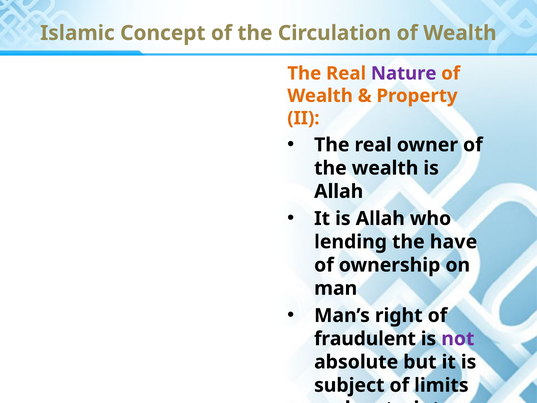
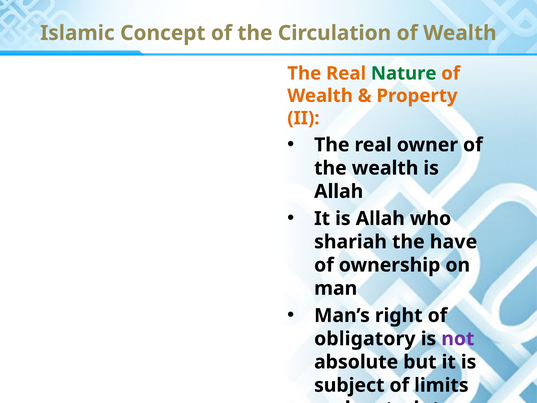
Nature colour: purple -> green (404, 73)
lending: lending -> shariah (351, 242)
fraudulent: fraudulent -> obligatory (365, 339)
